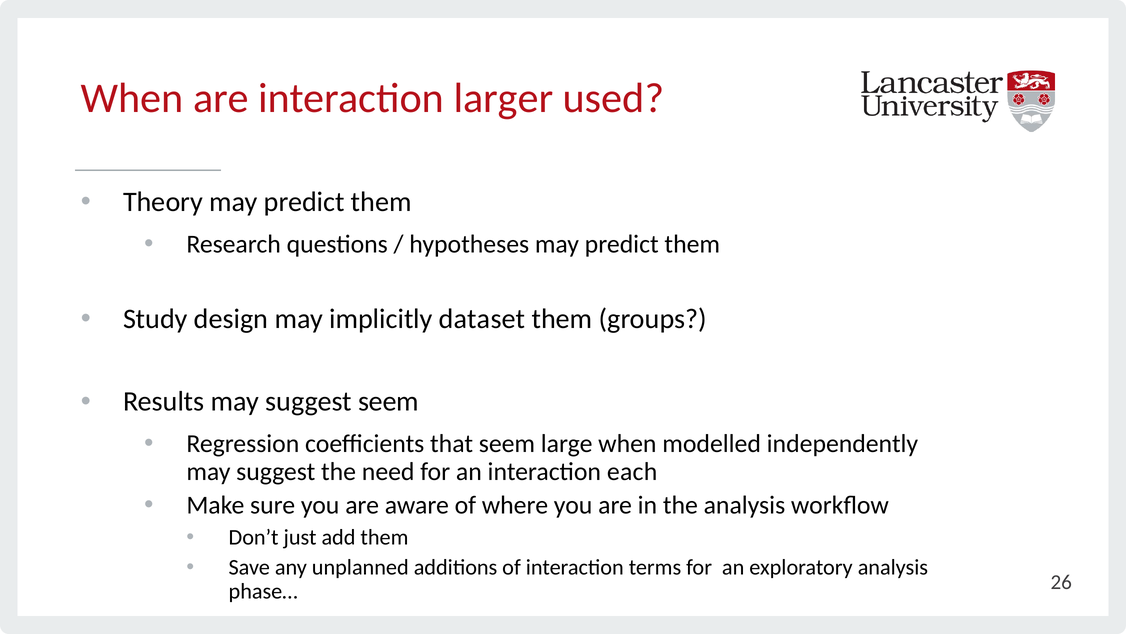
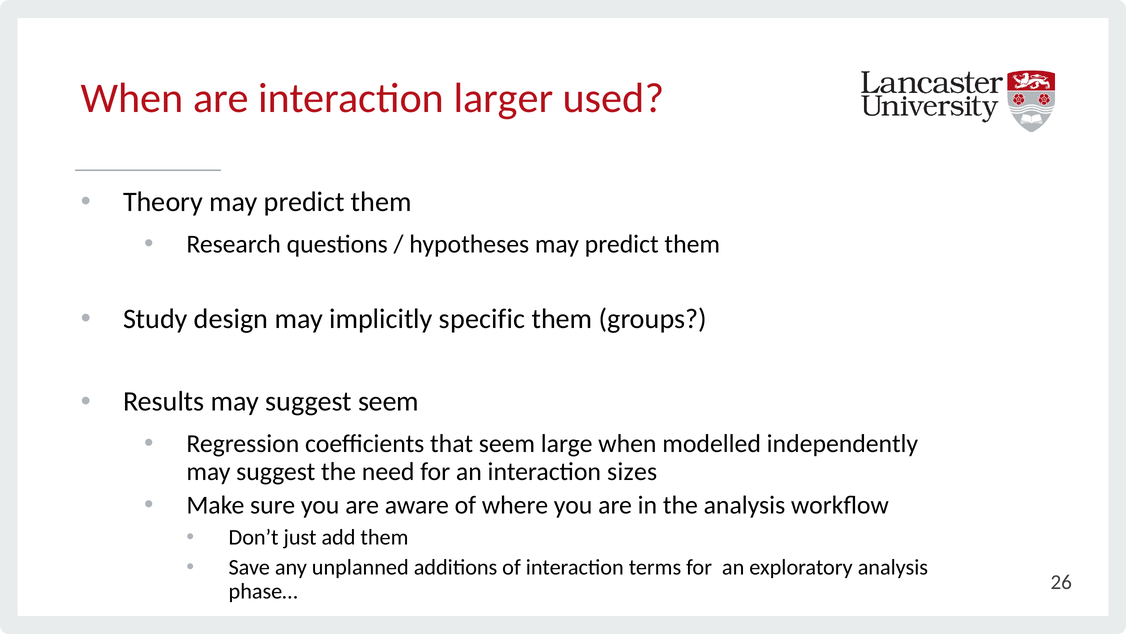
dataset: dataset -> specific (482, 318)
each: each -> sizes (632, 471)
